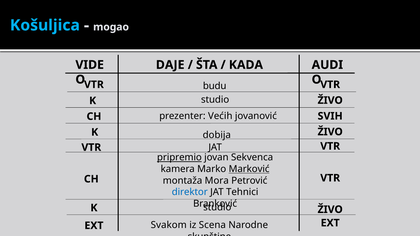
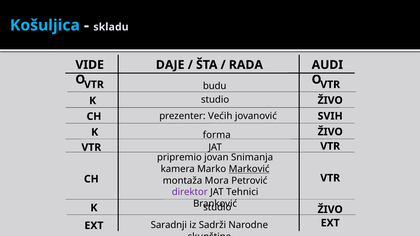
mogao: mogao -> skladu (111, 27)
KADA: KADA -> RADA (246, 65)
dobija: dobija -> forma (217, 135)
pripremio underline: present -> none (179, 158)
Sekvenca: Sekvenca -> Snimanja (252, 158)
direktor colour: blue -> purple (190, 192)
Svakom: Svakom -> Saradnji (169, 225)
Scena: Scena -> Sadrži (212, 225)
